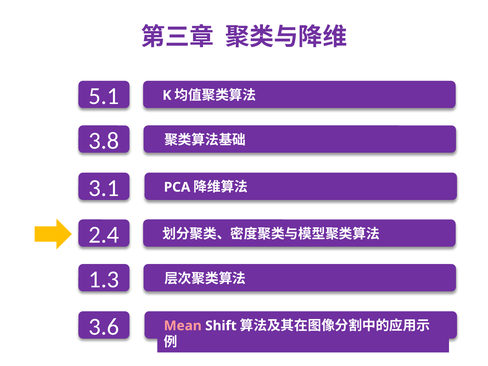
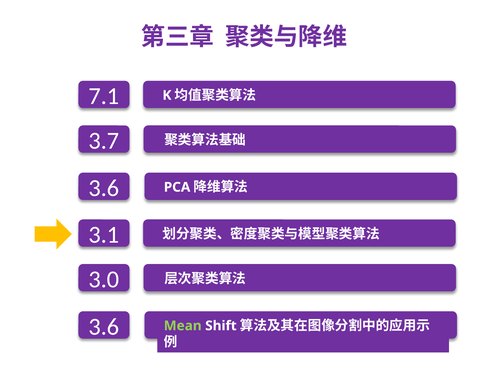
5.1: 5.1 -> 7.1 (104, 96)
3.8: 3.8 -> 3.7 (104, 141)
3.1: 3.1 -> 3.6 (104, 188)
2.4: 2.4 -> 3.1 (104, 235)
1.3: 1.3 -> 3.0 (104, 279)
Mean colour: pink -> light green (183, 326)
